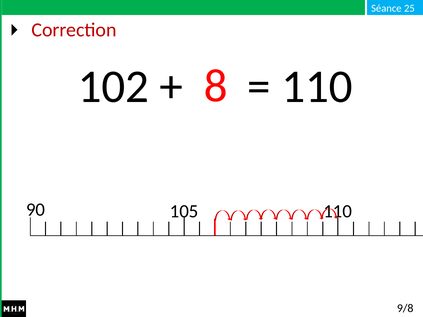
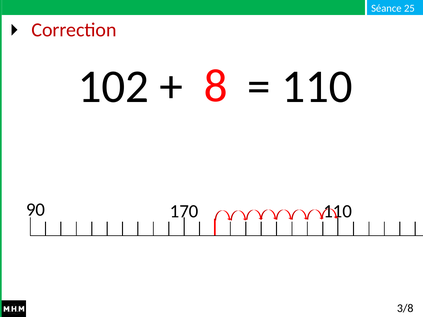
105: 105 -> 170 (184, 211)
9/8: 9/8 -> 3/8 (405, 309)
